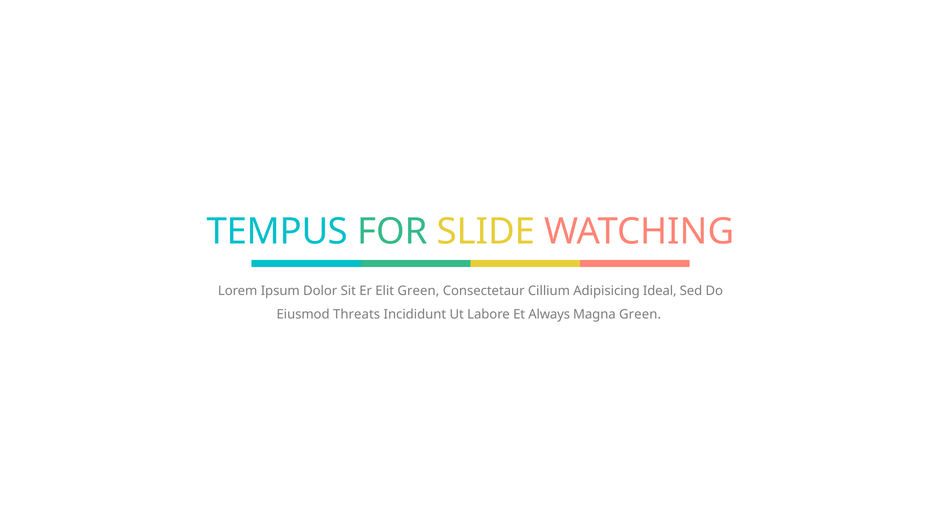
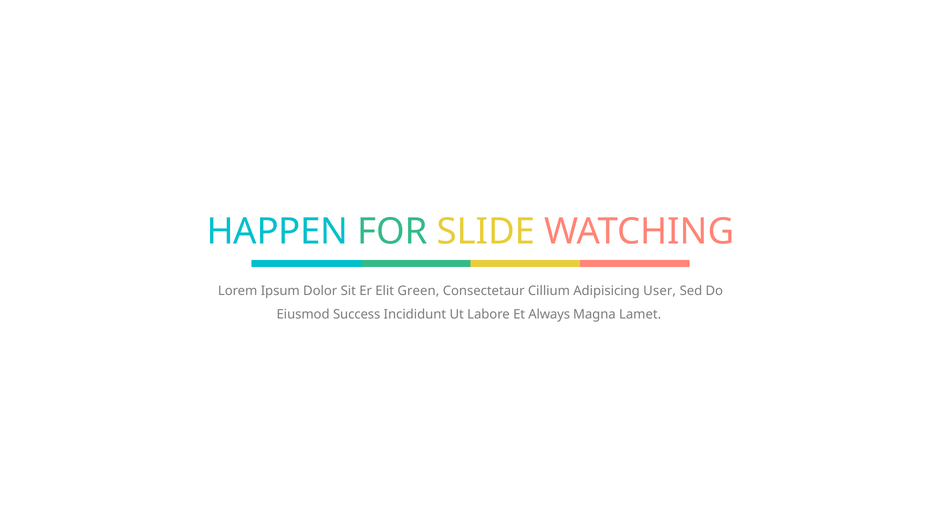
TEMPUS: TEMPUS -> HAPPEN (277, 232)
Ideal: Ideal -> User (660, 291)
Threats: Threats -> Success (357, 314)
Magna Green: Green -> Lamet (640, 314)
